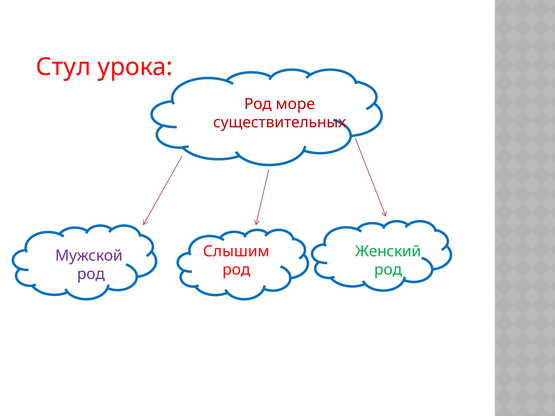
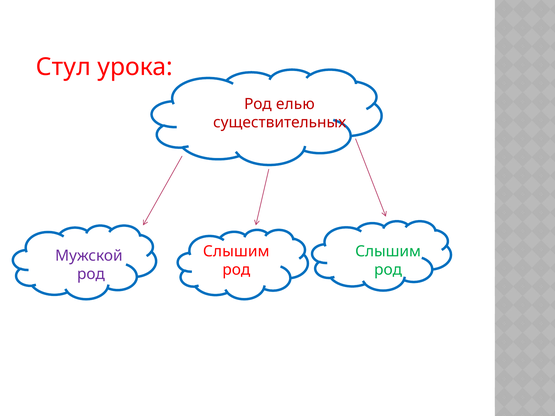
море: море -> елью (295, 104)
Женский: Женский -> Слышим (388, 252)
